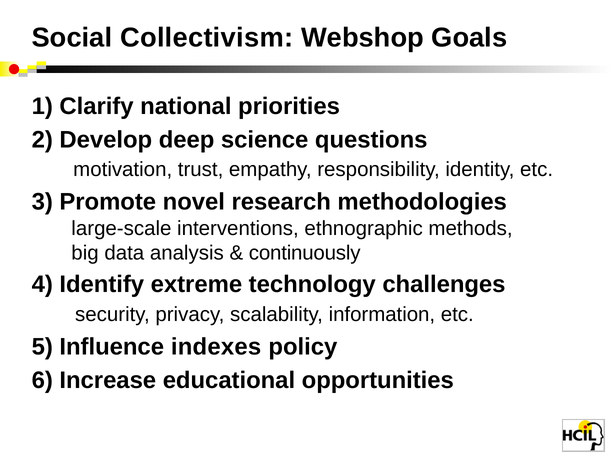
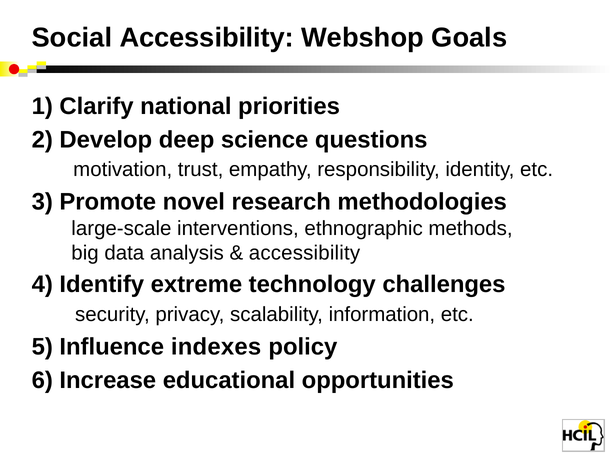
Social Collectivism: Collectivism -> Accessibility (207, 38)
continuously: continuously -> accessibility (304, 253)
